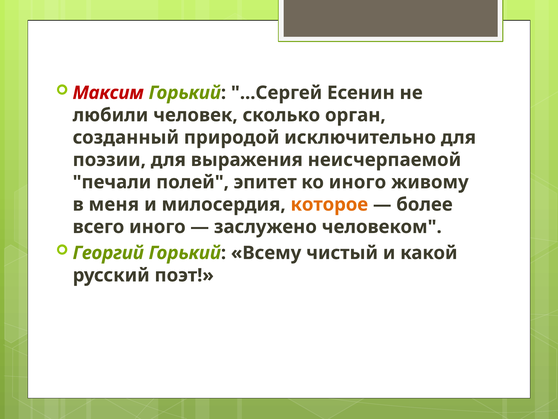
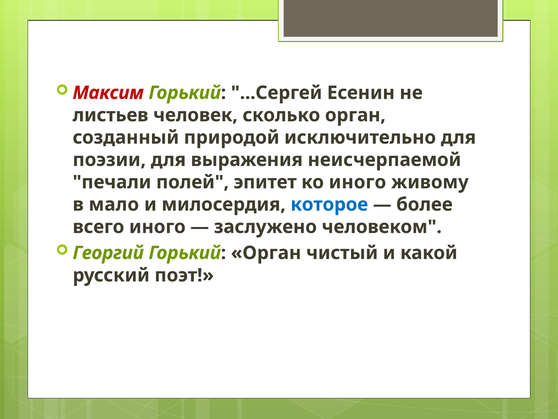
любили: любили -> листьев (110, 115)
меня: меня -> мало (114, 204)
которое colour: orange -> blue (329, 204)
Горький Всему: Всему -> Орган (266, 253)
